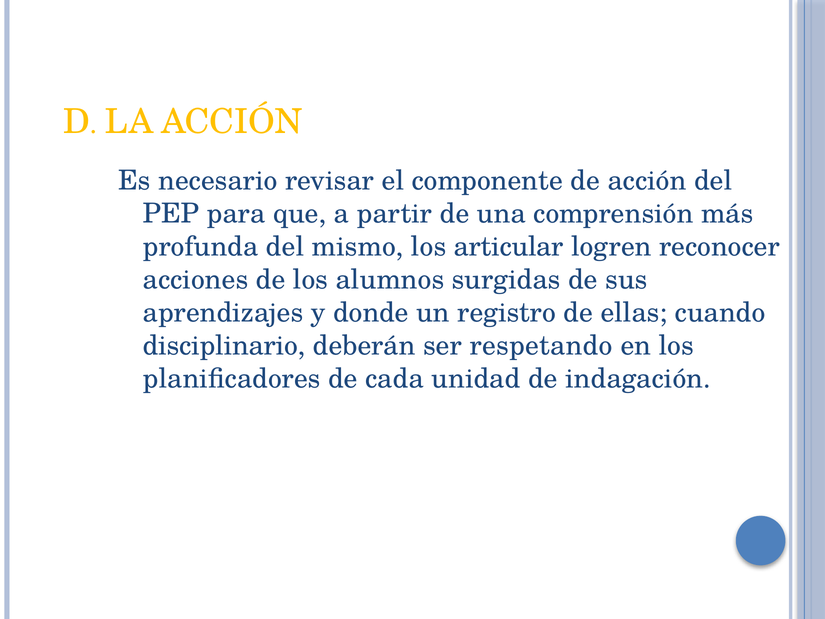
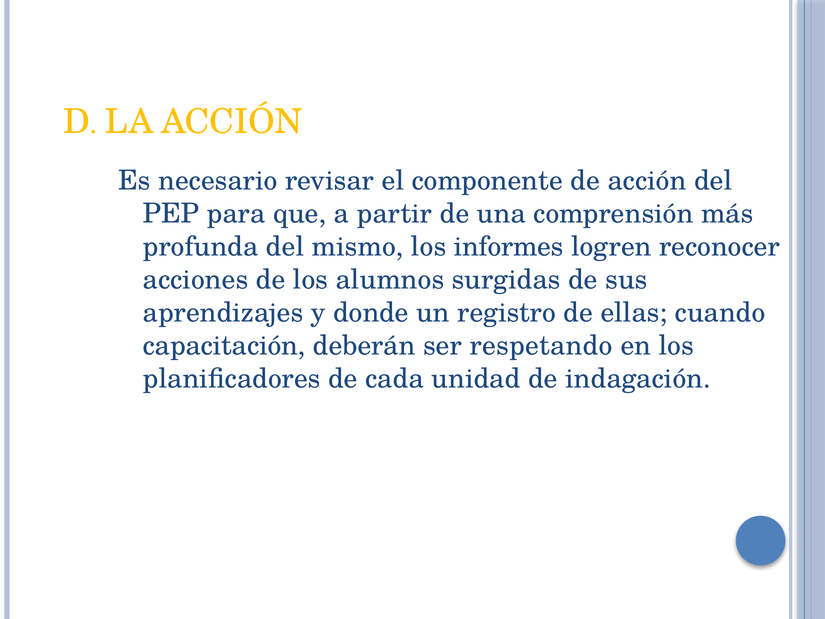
articular: articular -> informes (509, 247)
disciplinario: disciplinario -> capacitación (224, 346)
